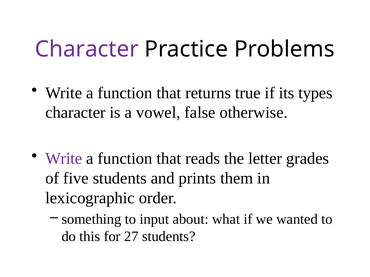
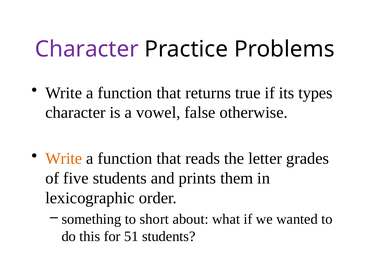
Write colour: purple -> orange (64, 159)
input: input -> short (154, 220)
27: 27 -> 51 (131, 237)
